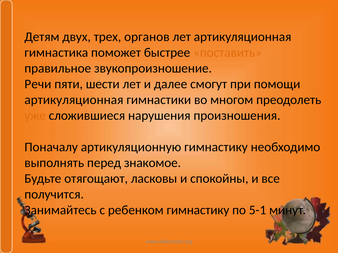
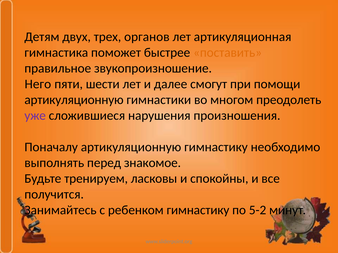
Речи: Речи -> Него (38, 84)
артикуляционная: артикуляционная -> артикуляционную (74, 100)
уже colour: orange -> purple (35, 116)
отягощают: отягощают -> тренируем (96, 179)
5-1: 5-1 -> 5-2 (258, 210)
